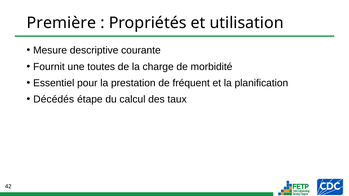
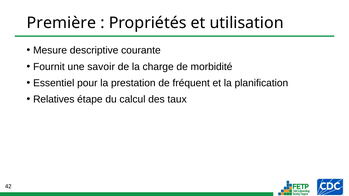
toutes: toutes -> savoir (101, 67)
Décédés: Décédés -> Relatives (54, 100)
